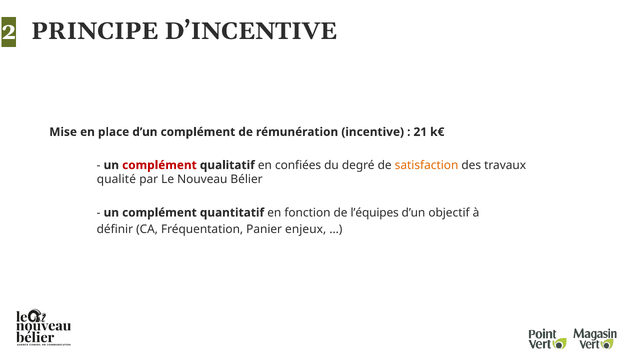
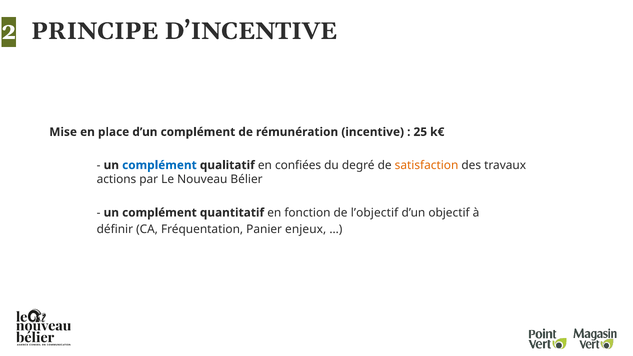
21: 21 -> 25 (420, 132)
complément colour: red -> blue (159, 165)
qualité: qualité -> actions (116, 179)
l’équipes: l’équipes -> l’objectif (375, 213)
